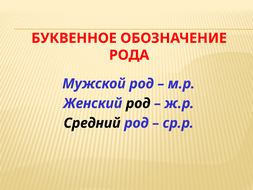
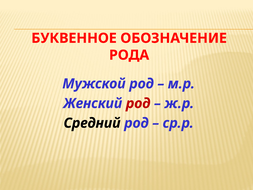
род colour: black -> red (138, 103)
